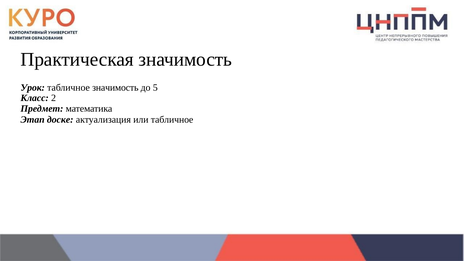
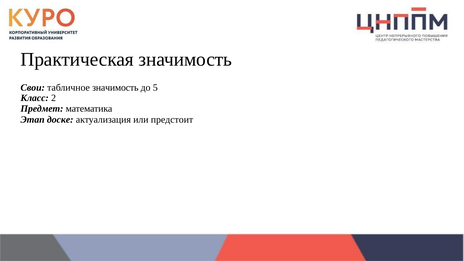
Урок: Урок -> Свои (33, 88)
или табличное: табличное -> предстоит (172, 119)
